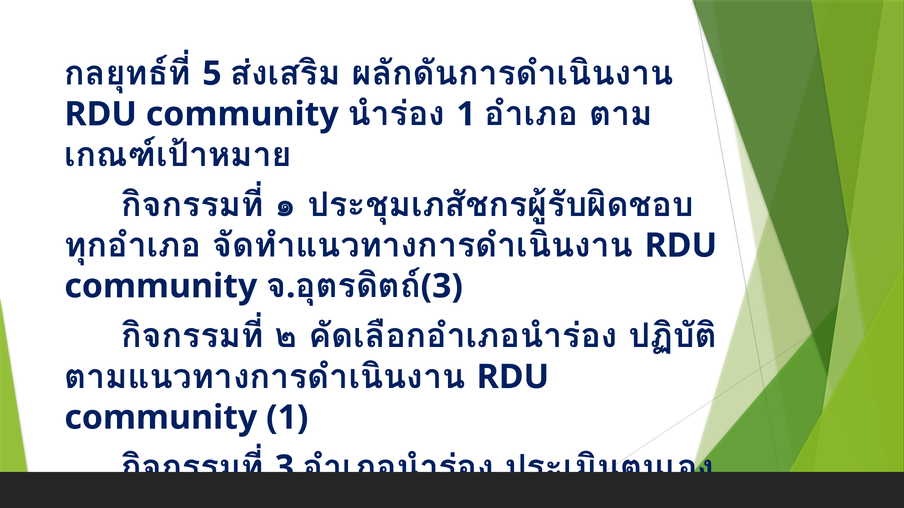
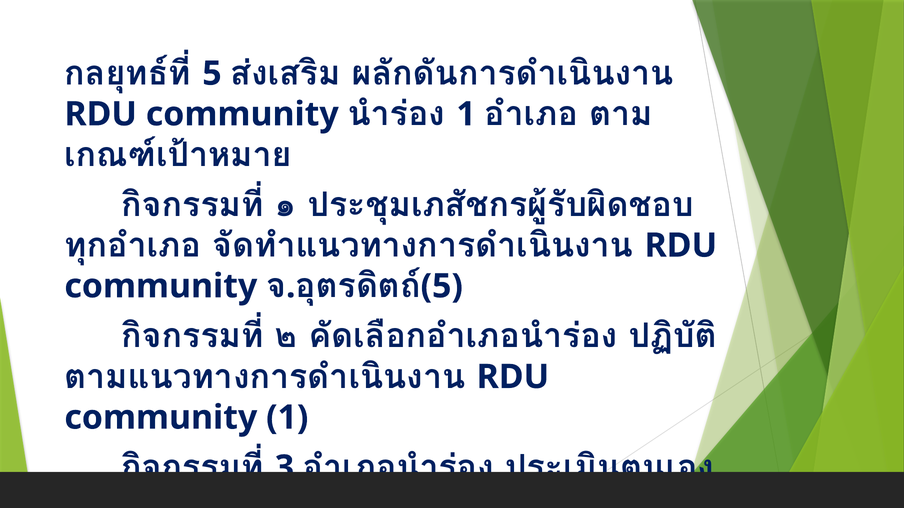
3: 3 -> 5 (442, 286)
